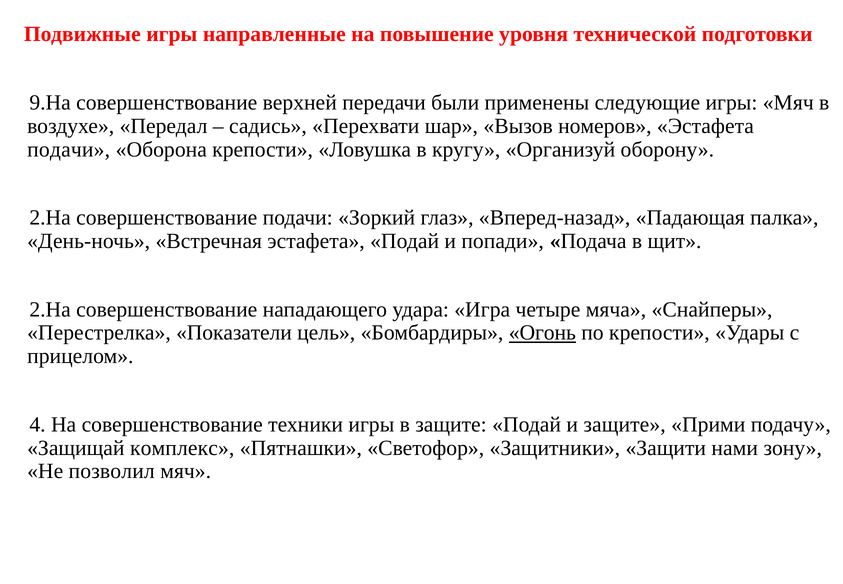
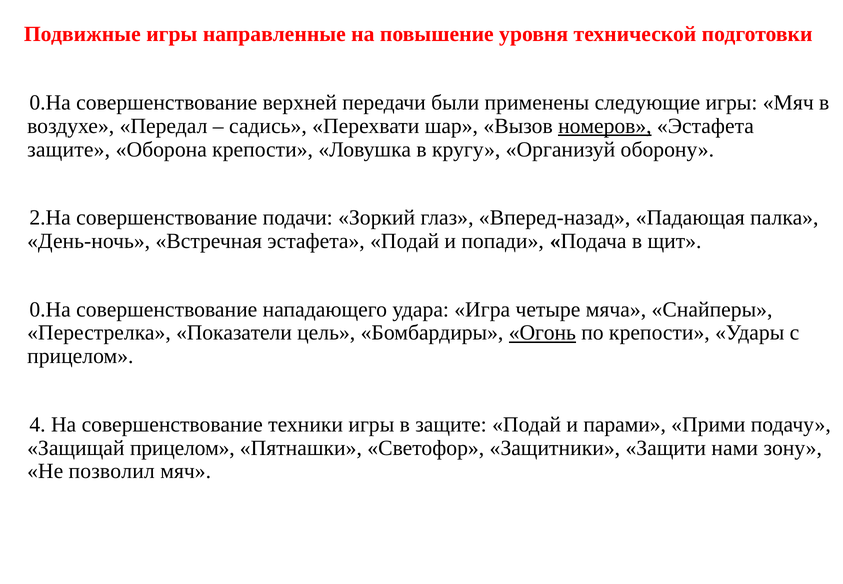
9.На: 9.На -> 0.На (50, 103)
номеров underline: none -> present (605, 126)
подачи: подачи -> защите (69, 149)
2.На: 2.На -> 0.На (50, 309)
и защите: защите -> парами (625, 424)
Защищай комплекс: комплекс -> прицелом (182, 448)
